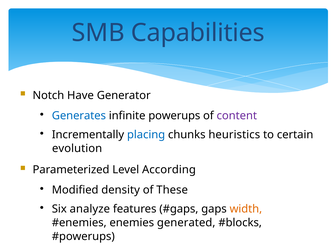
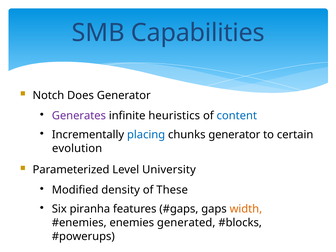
Have: Have -> Does (80, 95)
Generates colour: blue -> purple (79, 116)
powerups: powerups -> heuristics (174, 116)
content colour: purple -> blue (237, 116)
chunks heuristics: heuristics -> generator (234, 135)
According: According -> University (169, 170)
analyze: analyze -> piranha (90, 209)
